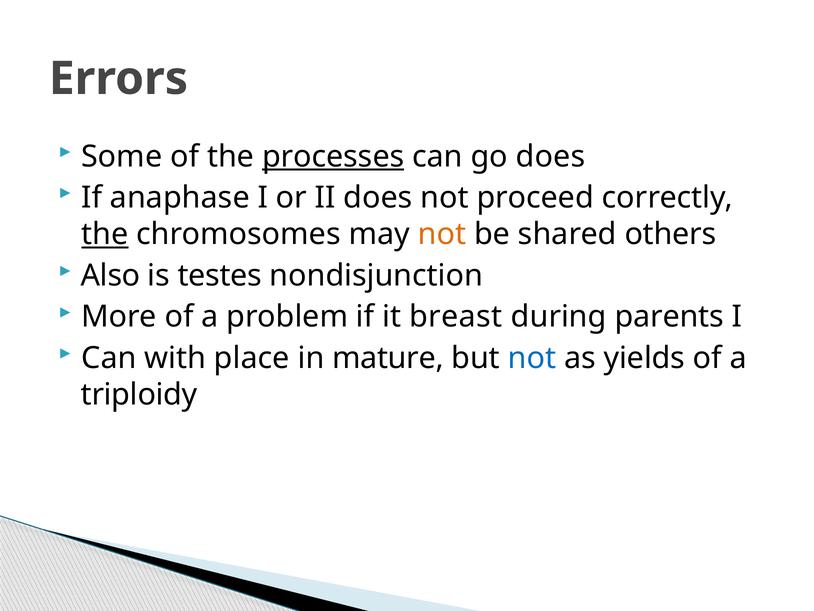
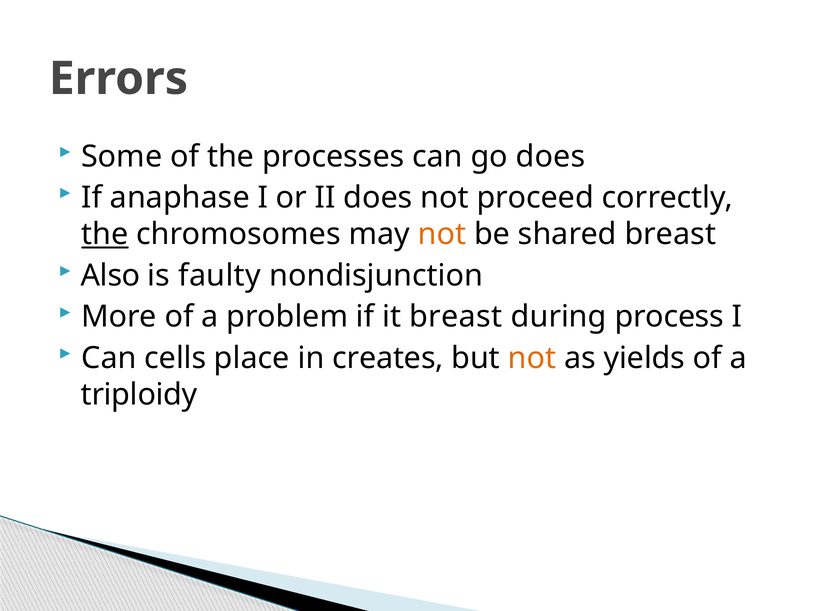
processes underline: present -> none (333, 156)
shared others: others -> breast (670, 234)
testes: testes -> faulty (219, 275)
parents: parents -> process (669, 317)
with: with -> cells (175, 358)
mature: mature -> creates (388, 358)
not colour: blue -> orange (532, 358)
